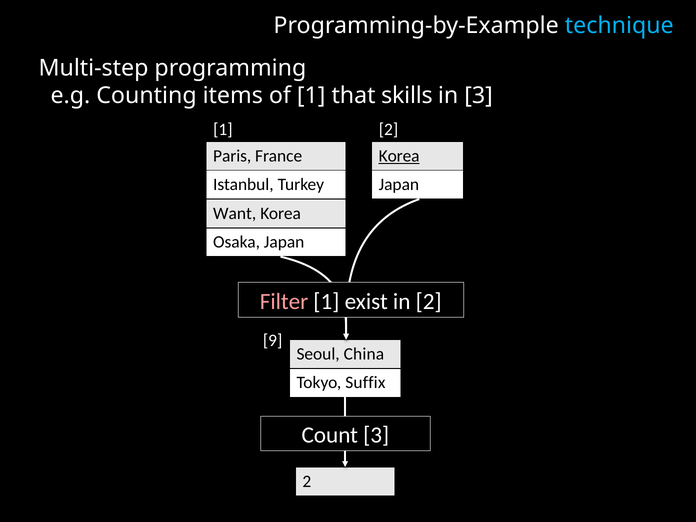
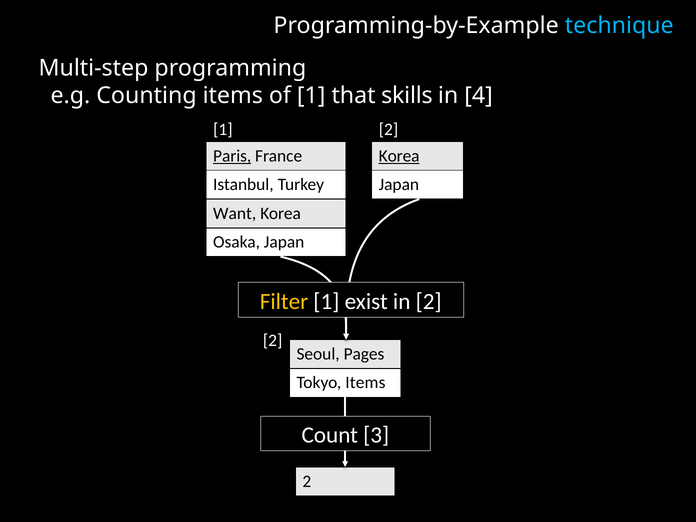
in 3: 3 -> 4 (479, 96)
Paris underline: none -> present (232, 156)
Filter colour: pink -> yellow (284, 301)
9: 9 -> 2 (273, 341)
China: China -> Pages (364, 354)
Tokyo Suffix: Suffix -> Items (365, 383)
